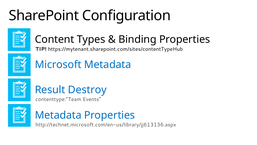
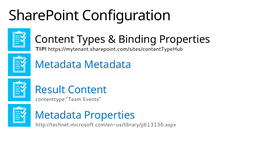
Microsoft: Microsoft -> Metadata (58, 64)
Result Destroy: Destroy -> Content (87, 89)
